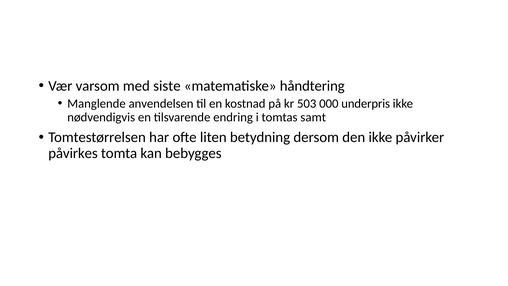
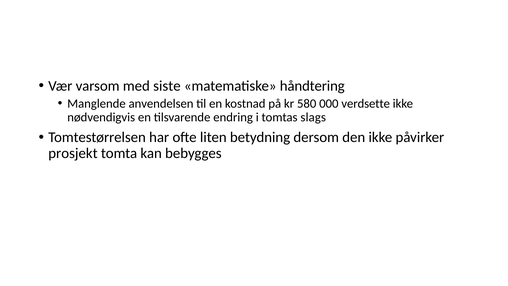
503: 503 -> 580 (307, 103)
underpris: underpris -> verdsette (366, 103)
samt: samt -> slags (313, 117)
påvirkes: påvirkes -> prosjekt (73, 153)
